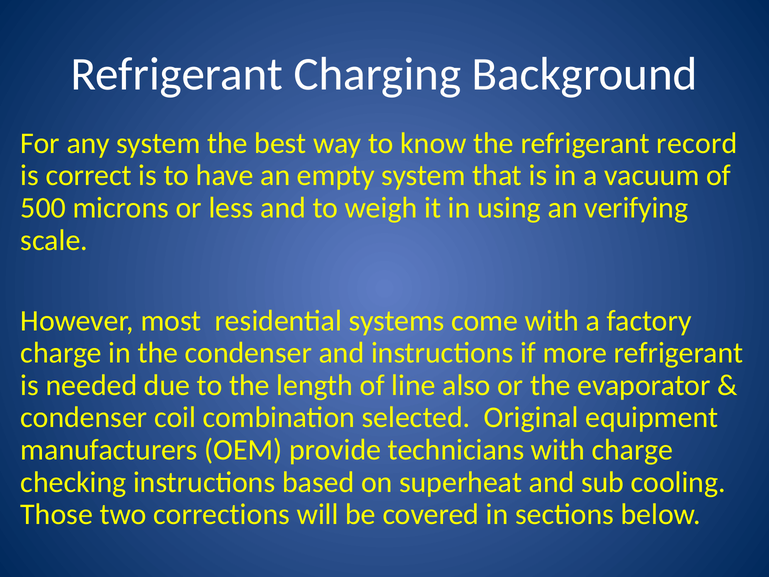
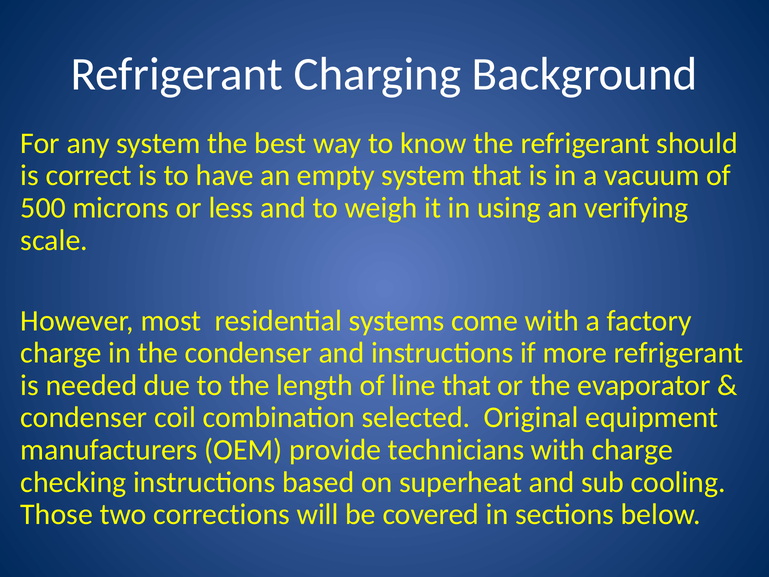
record: record -> should (697, 143)
line also: also -> that (467, 385)
